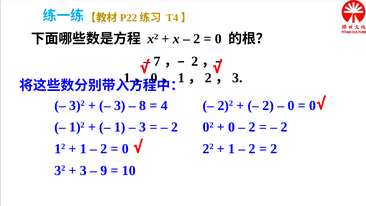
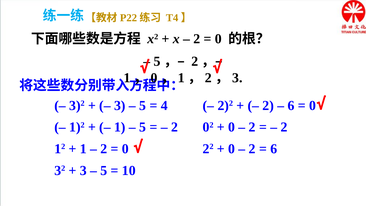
7: 7 -> 5 (157, 61)
8: 8 -> 5 (143, 105)
0: 0 -> 6 (291, 105)
3: 3 -> 5 (143, 127)
1: 1 -> 0 (232, 149)
2: 2 -> 6 (274, 149)
9: 9 -> 5 (104, 170)
